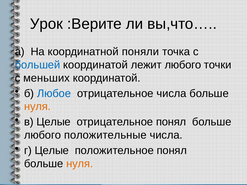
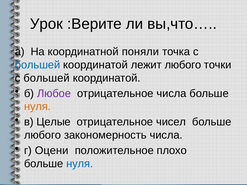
меньших: меньших -> большей (47, 78)
Любое colour: blue -> purple (54, 94)
отрицательное понял: понял -> чисел (171, 122)
положительные: положительные -> закономерность (105, 135)
г Целые: Целые -> Оцени (52, 151)
положительное понял: понял -> плохо (172, 151)
нуля colour: orange -> blue (80, 164)
